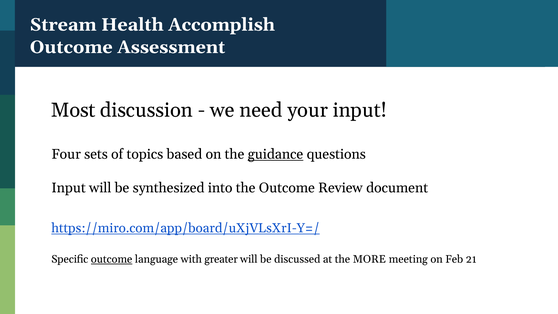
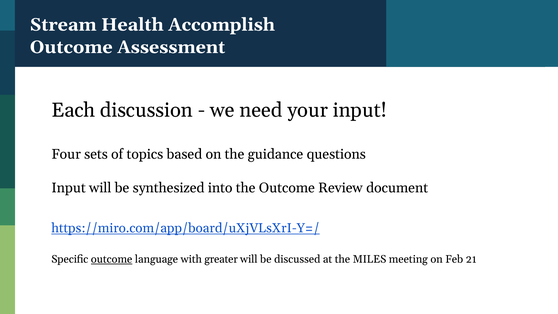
Most: Most -> Each (73, 110)
guidance underline: present -> none (275, 154)
MORE: MORE -> MILES (370, 259)
